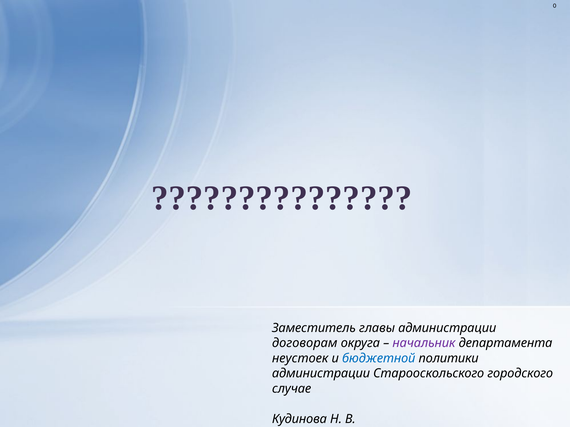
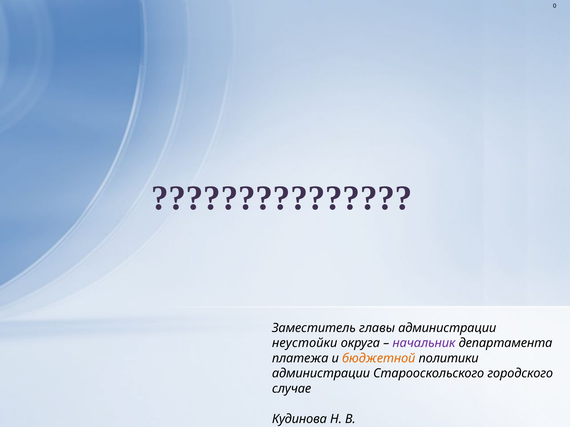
договорам: договорам -> неустойки (305, 343)
неустоек: неустоек -> платежа (300, 359)
бюджетной colour: blue -> orange (379, 359)
